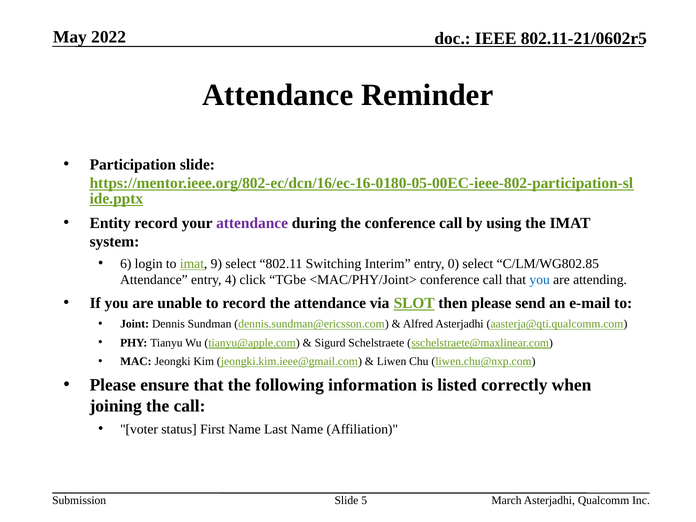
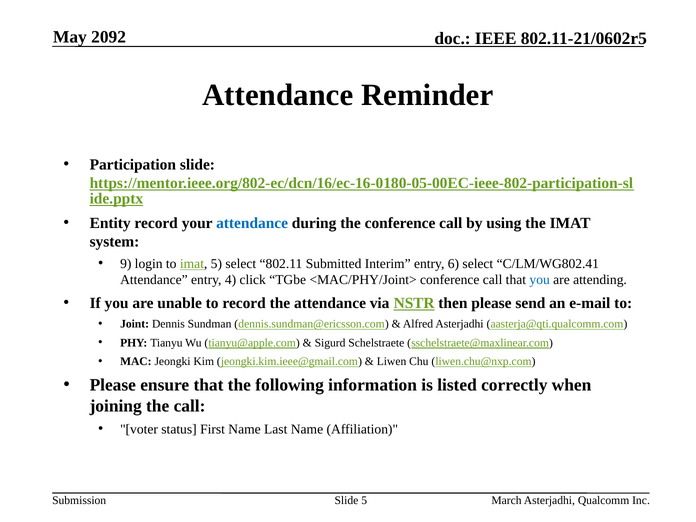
2022: 2022 -> 2092 (109, 37)
attendance colour: purple -> blue (252, 223)
6: 6 -> 9 (126, 264)
imat 9: 9 -> 5 (216, 264)
Switching: Switching -> Submitted (334, 264)
0: 0 -> 6 (453, 264)
C/LM/WG802.85: C/LM/WG802.85 -> C/LM/WG802.41 (548, 264)
SLOT: SLOT -> NSTR (414, 303)
